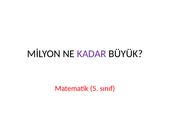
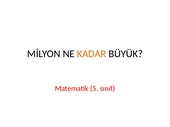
KADAR colour: purple -> orange (92, 54)
